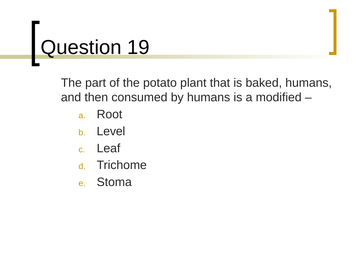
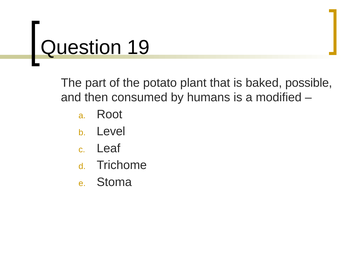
baked humans: humans -> possible (309, 83)
